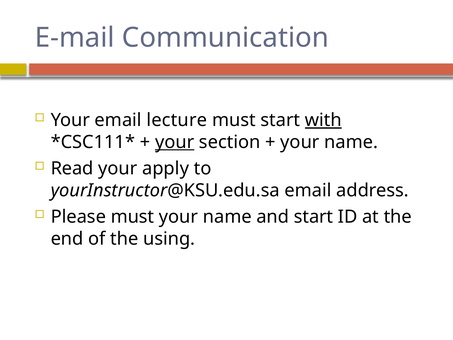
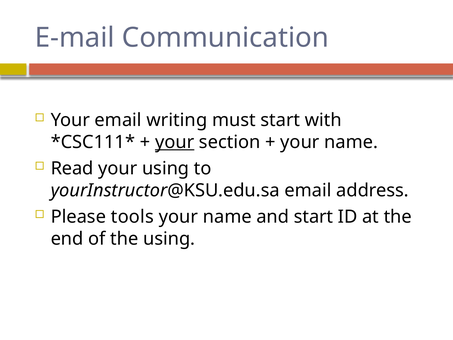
lecture: lecture -> writing (177, 120)
with underline: present -> none (323, 120)
your apply: apply -> using (166, 168)
Please must: must -> tools (132, 217)
